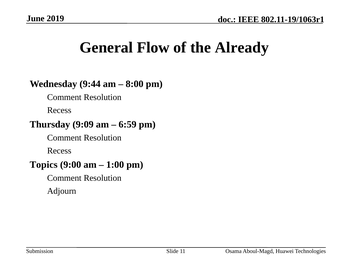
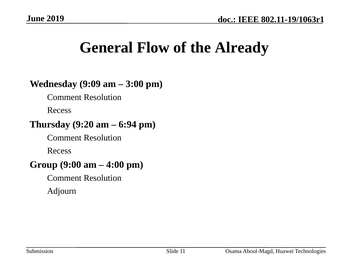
9:44: 9:44 -> 9:09 (90, 84)
8:00: 8:00 -> 3:00 (135, 84)
9:09: 9:09 -> 9:20 (83, 124)
6:59: 6:59 -> 6:94 (128, 124)
Topics: Topics -> Group (44, 165)
1:00: 1:00 -> 4:00 (115, 165)
